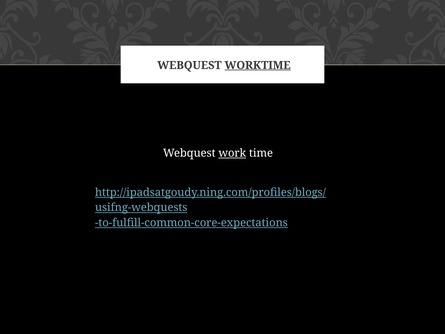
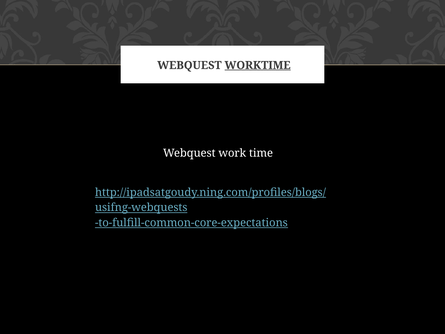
work underline: present -> none (232, 153)
